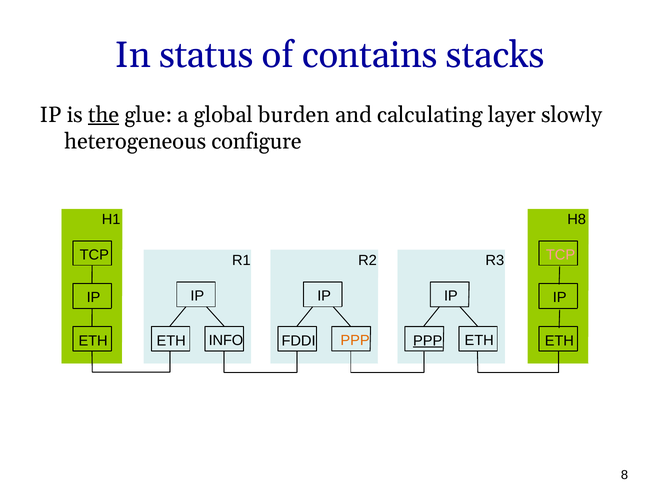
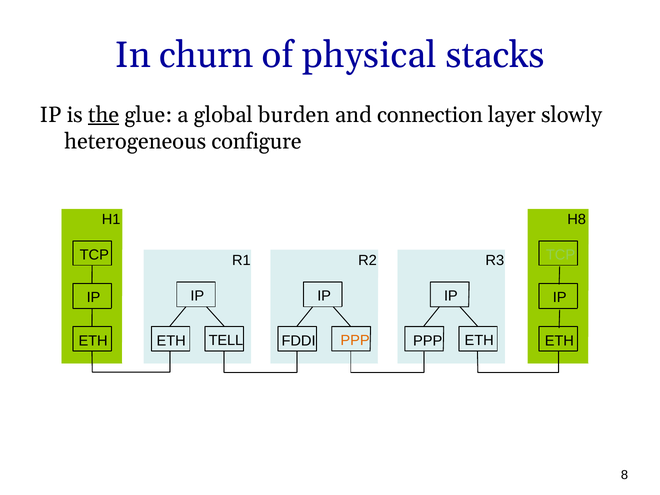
status: status -> churn (206, 55)
contains: contains -> physical (369, 55)
calculating: calculating -> connection (430, 115)
TCP colour: pink -> light green (561, 255)
INFO: INFO -> TELL (226, 341)
PPP underline: present -> none (428, 341)
